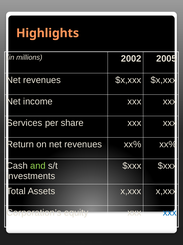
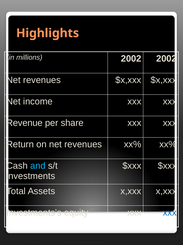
2002 2005: 2005 -> 2002 (166, 58)
Services: Services -> Revenue (24, 122)
and colour: light green -> light blue (38, 165)
Corporation’s: Corporation’s -> Investments’s (34, 212)
